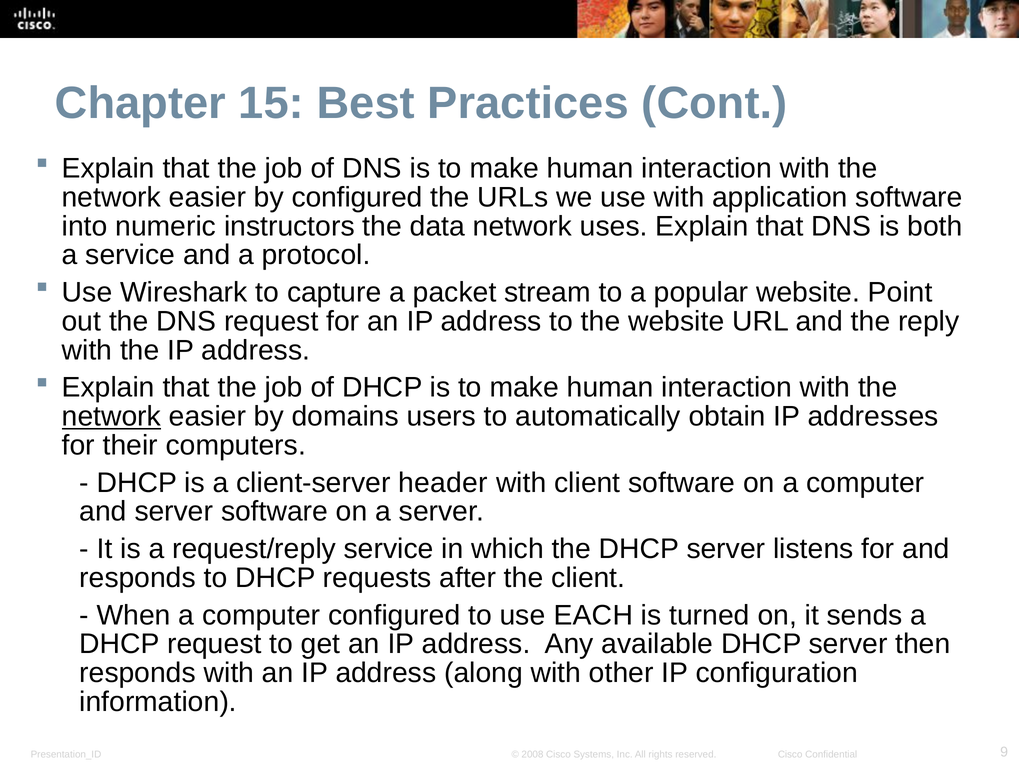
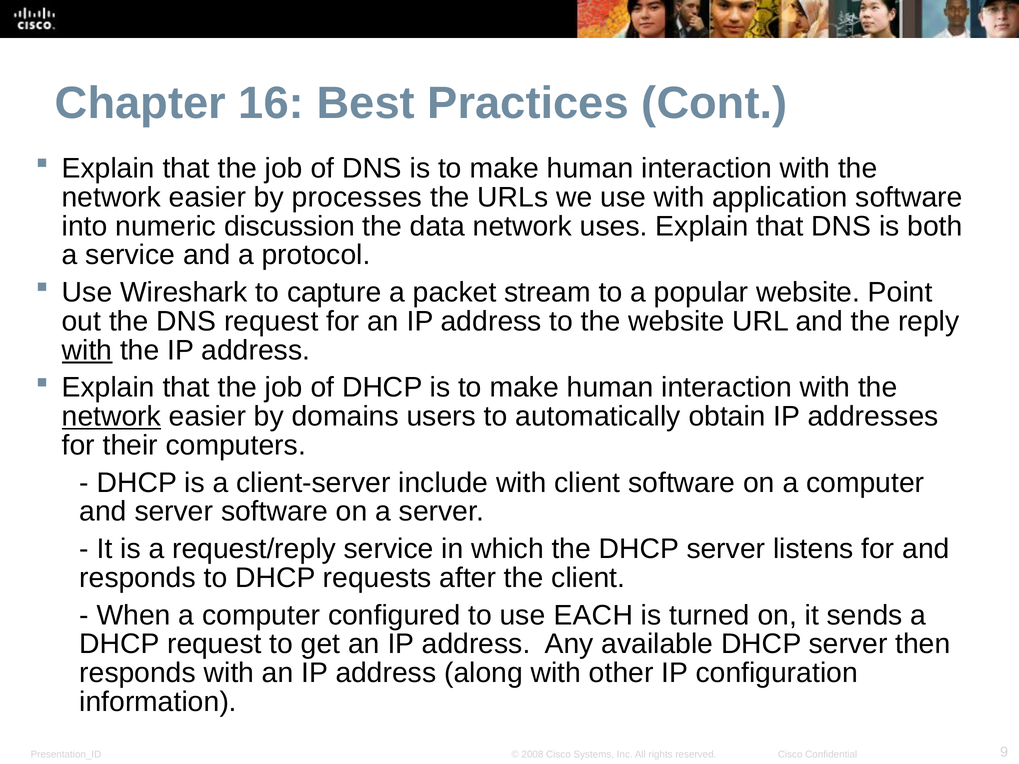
15: 15 -> 16 (271, 104)
by configured: configured -> processes (357, 197)
instructors: instructors -> discussion (289, 226)
with underline: none -> present (87, 350)
header: header -> include (443, 483)
